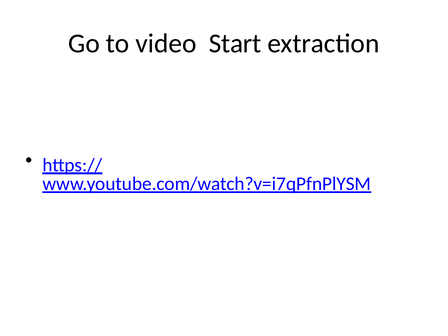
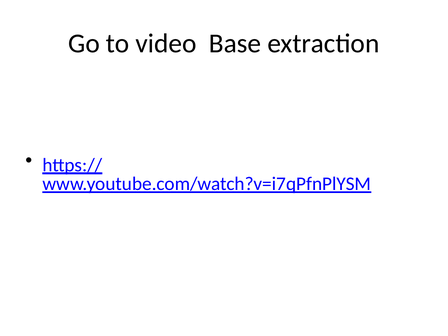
Start: Start -> Base (235, 43)
